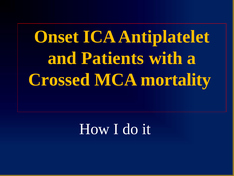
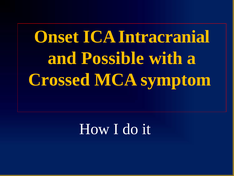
Antiplatelet: Antiplatelet -> Intracranial (164, 37)
Patients: Patients -> Possible (113, 58)
mortality: mortality -> symptom (176, 79)
